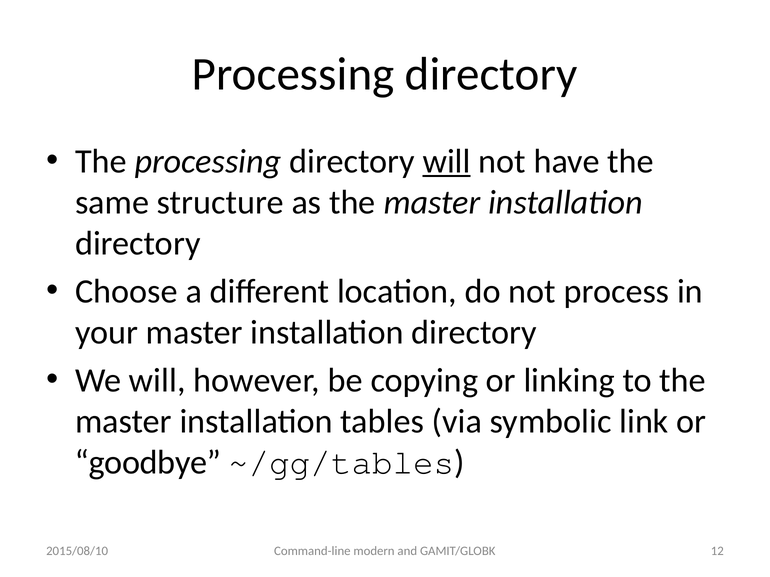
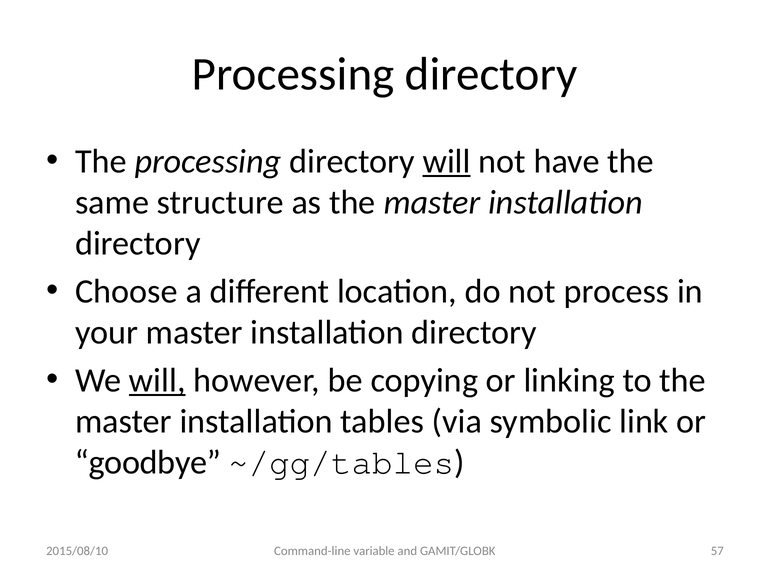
will underline: none -> present (157, 381)
modern: modern -> variable (374, 551)
12: 12 -> 57 (717, 551)
